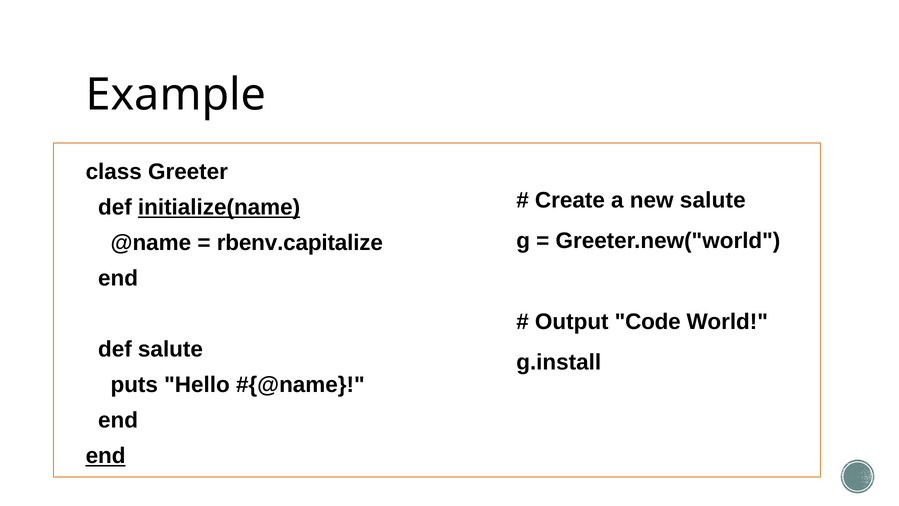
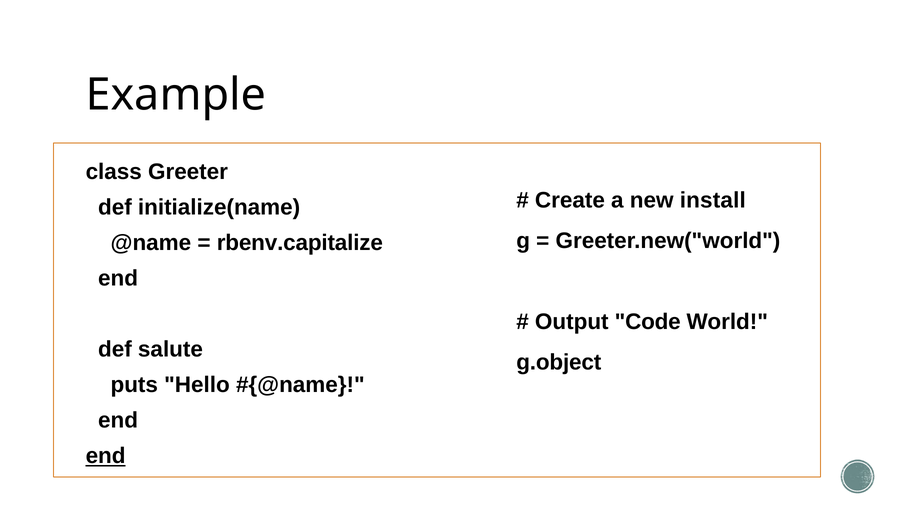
new salute: salute -> install (713, 200)
initialize(name underline: present -> none (219, 207)
g.install: g.install -> g.object (559, 362)
